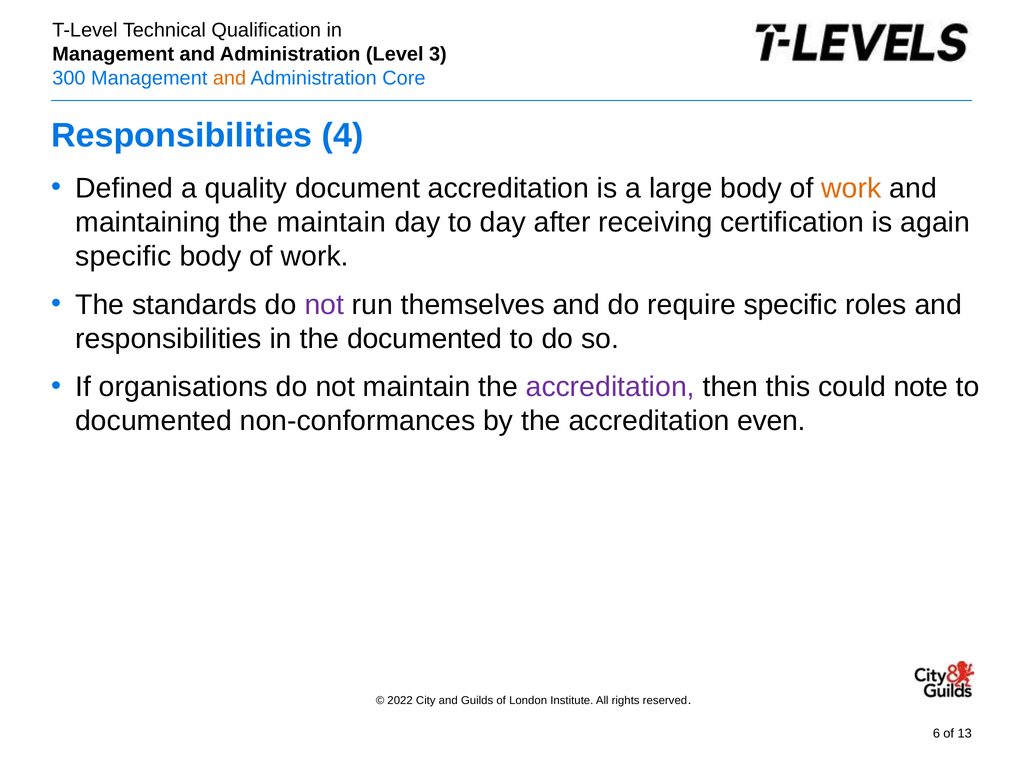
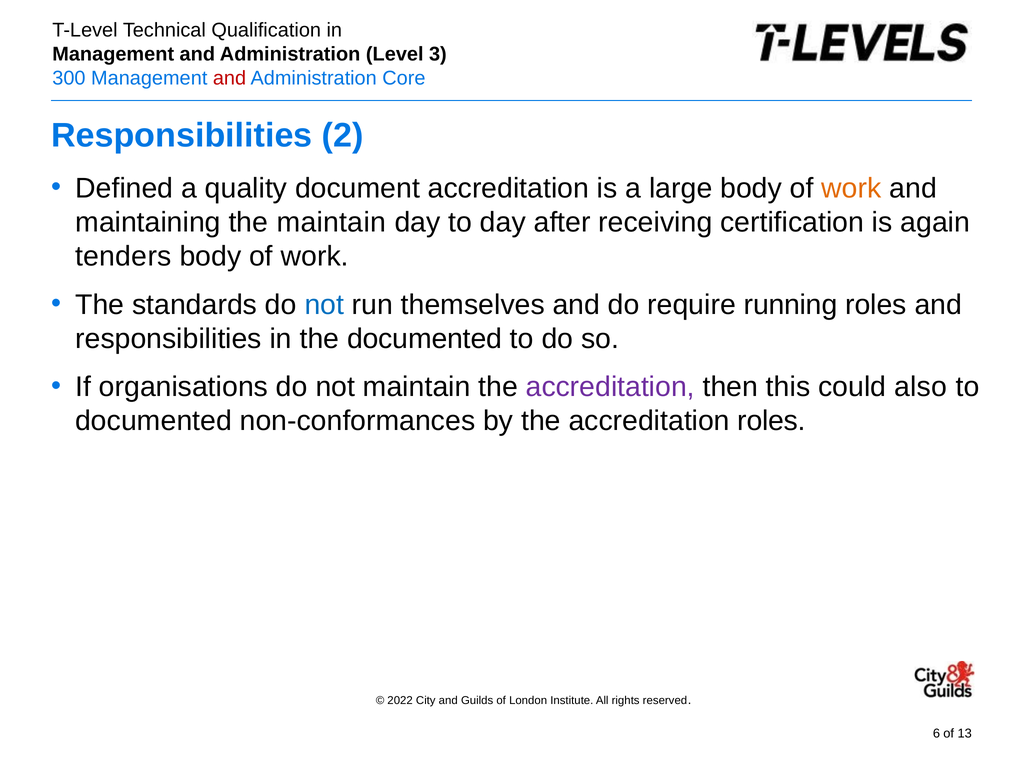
and colour: orange -> red (230, 78)
4: 4 -> 2 (343, 136)
specific: specific -> tenders (123, 256)
not colour: purple -> blue (324, 305)
require specific: specific -> running (791, 305)
note: note -> also (921, 387)
accreditation even: even -> roles (772, 421)
